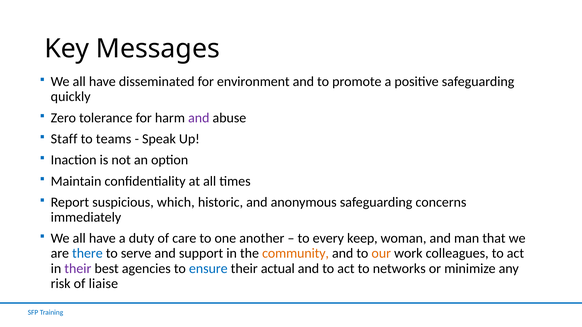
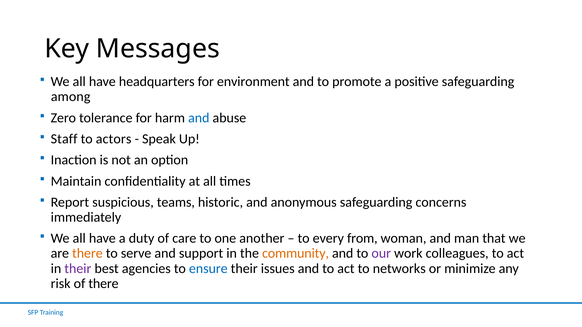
disseminated: disseminated -> headquarters (157, 82)
quickly: quickly -> among (71, 97)
and colour: purple -> blue (199, 118)
teams: teams -> actors (114, 139)
which: which -> teams (176, 202)
keep: keep -> from (362, 239)
there colour: blue -> orange (87, 254)
our colour: orange -> purple (381, 254)
actual: actual -> issues (278, 269)
of liaise: liaise -> there (104, 284)
